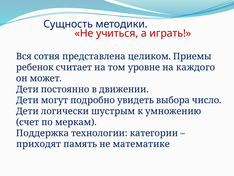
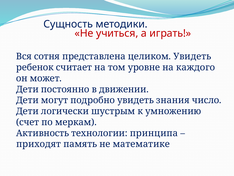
целиком Приемы: Приемы -> Увидеть (192, 56)
выбора: выбора -> знания (173, 100)
Поддержка: Поддержка -> Активность (43, 133)
категории: категории -> принципа (154, 133)
